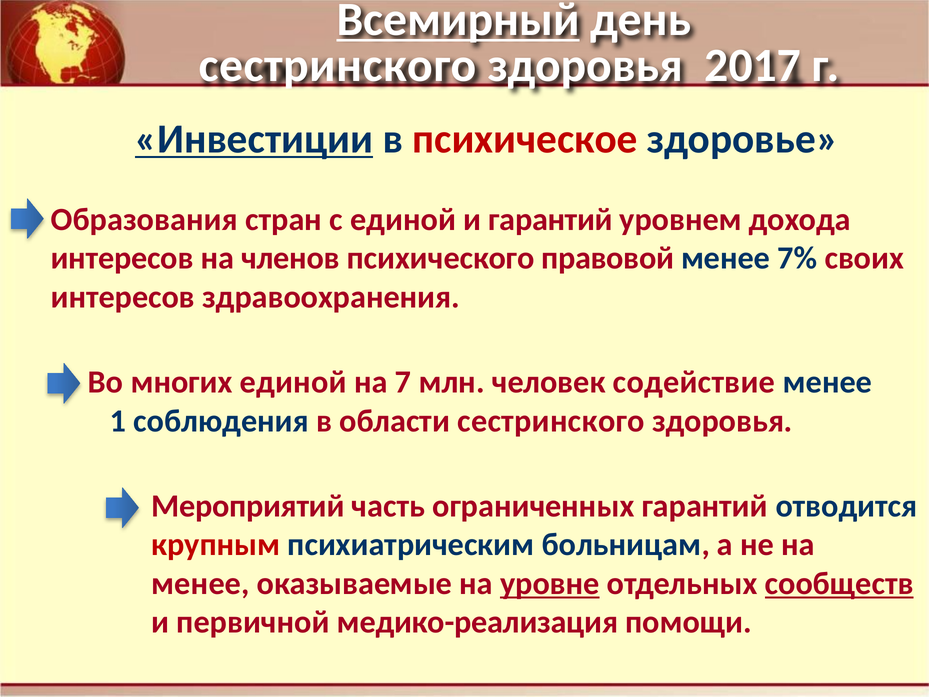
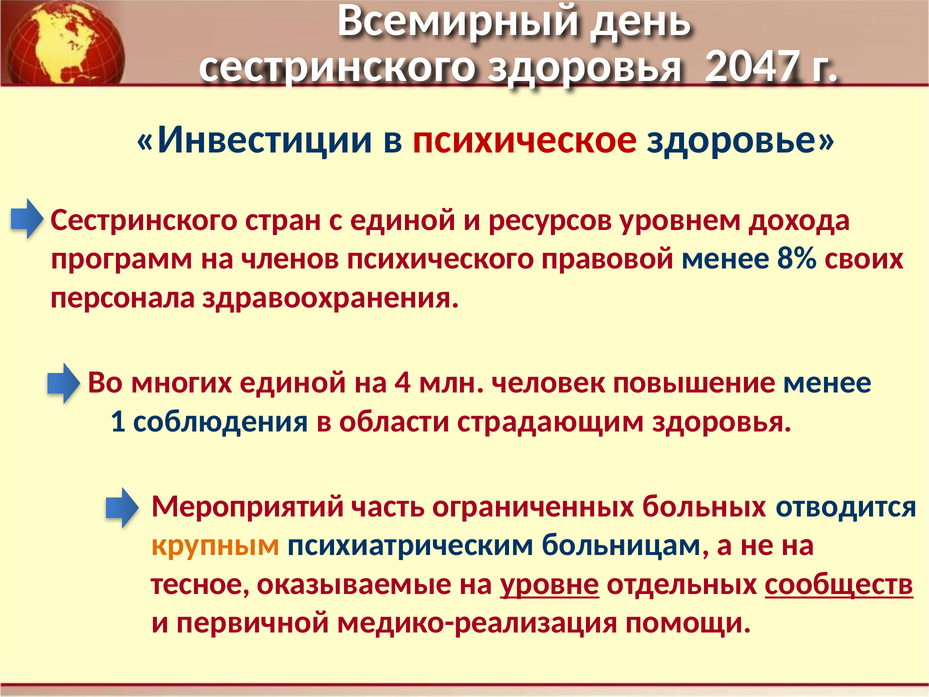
Всемирный underline: present -> none (458, 20)
2017: 2017 -> 2047 (753, 66)
Инвестиции underline: present -> none (254, 139)
Образования: Образования -> Сестринского (144, 220)
и гарантий: гарантий -> ресурсов (551, 220)
интересов: интересов -> программ (122, 258)
7%: 7% -> 8% (797, 258)
интересов: интересов -> персонала (123, 297)
7: 7 -> 4 (403, 382)
содействие: содействие -> повышение (694, 382)
области сестринского: сестринского -> страдающим (551, 421)
ограниченных гарантий: гарантий -> больных (704, 506)
крупным colour: red -> orange (216, 545)
менее: менее -> тесное (201, 583)
